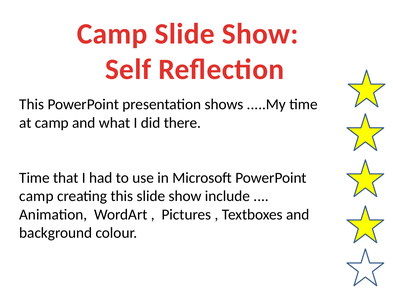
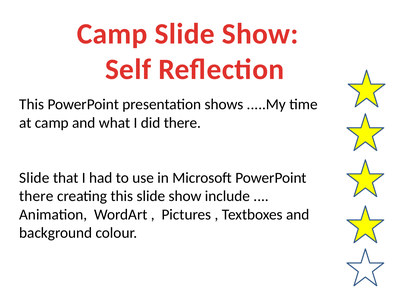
Time: Time -> Slide (34, 178)
camp: camp -> there (36, 196)
